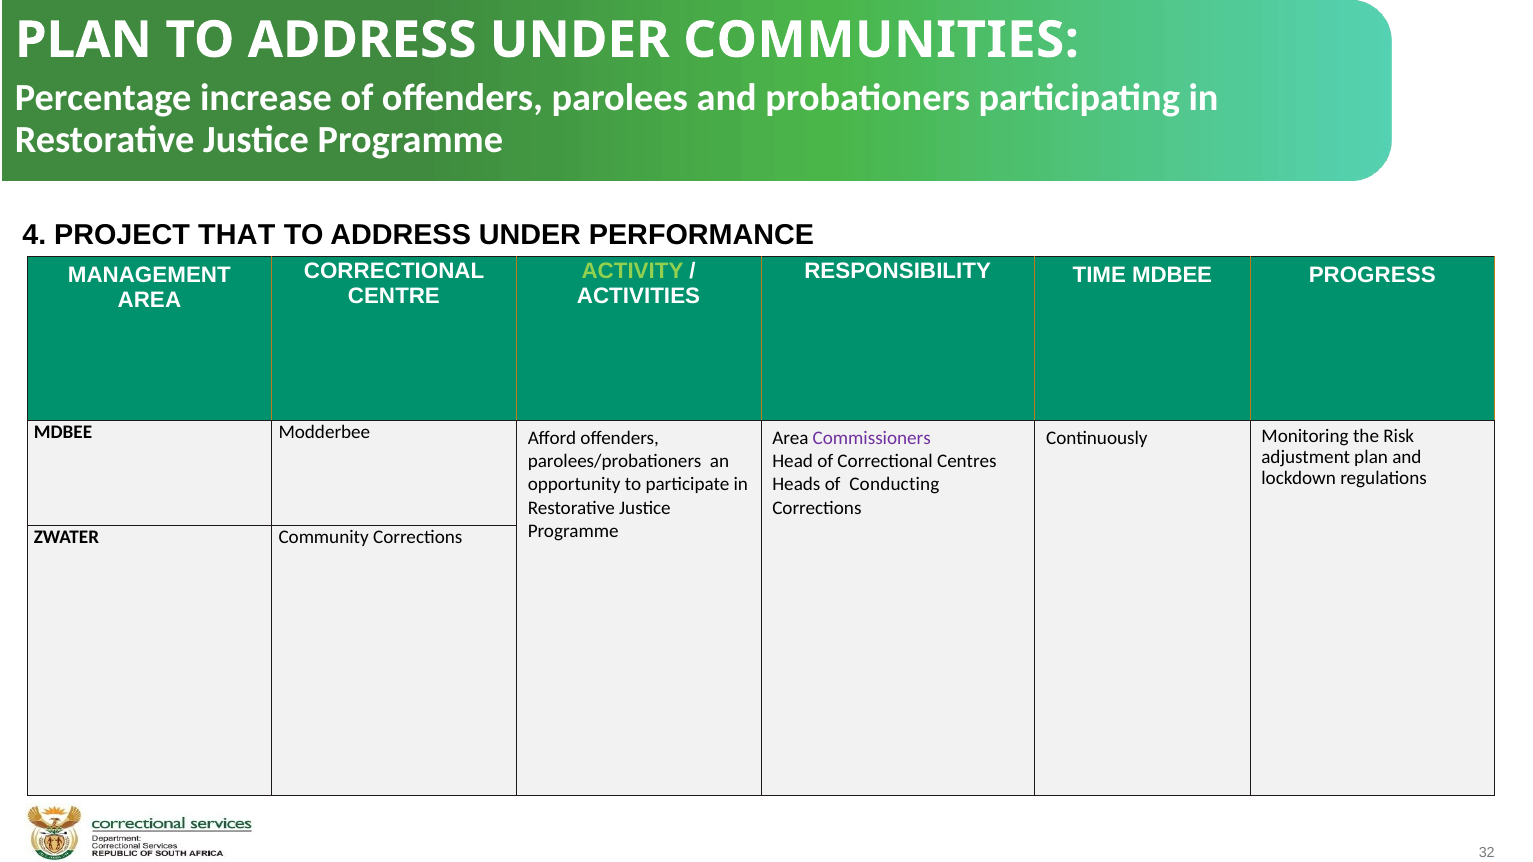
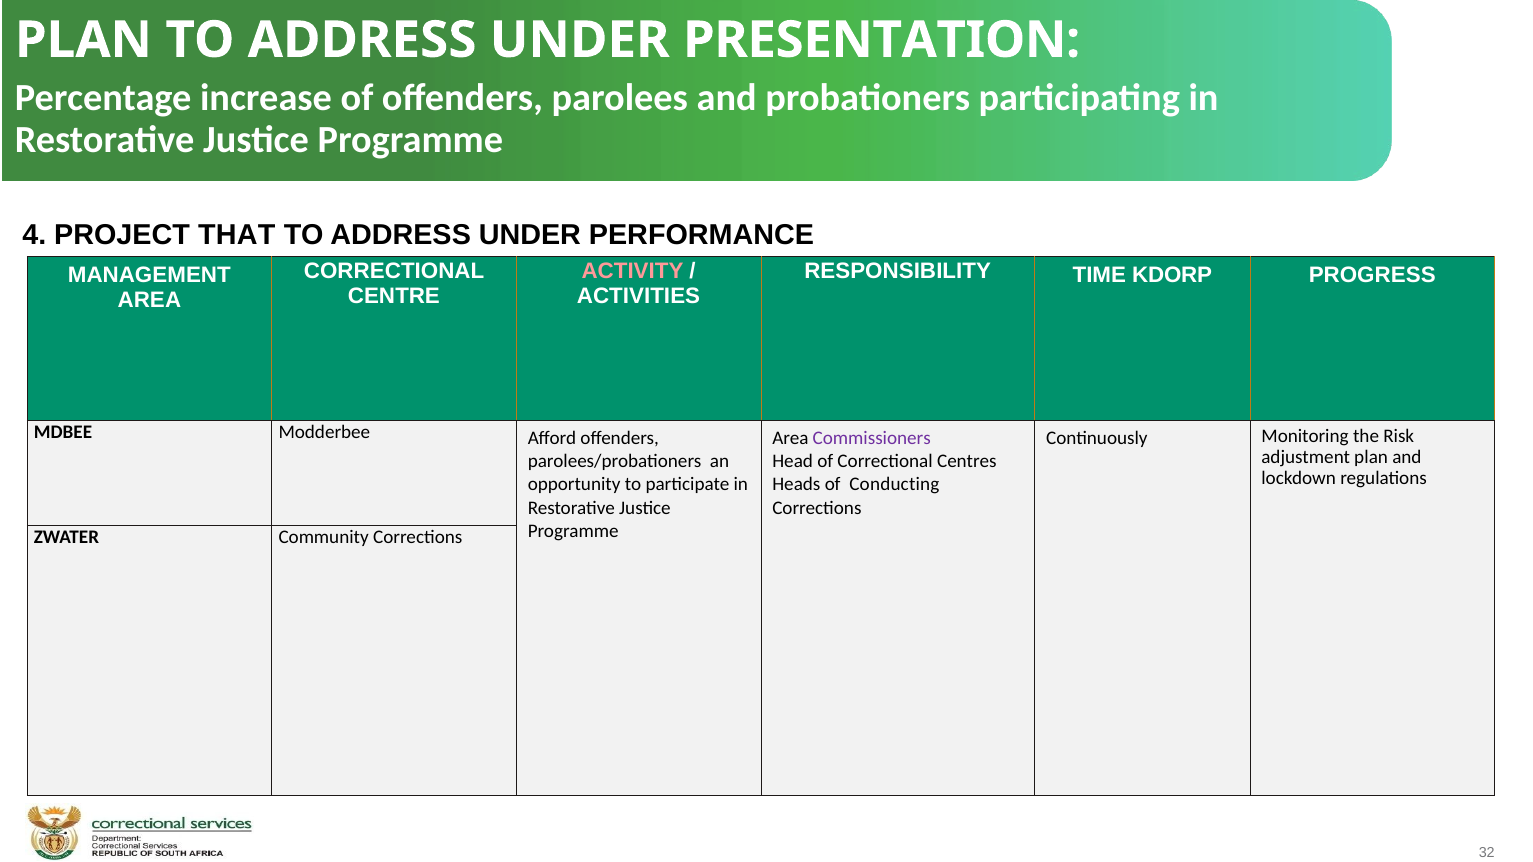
COMMUNITIES: COMMUNITIES -> PRESENTATION (882, 40)
ACTIVITY colour: light green -> pink (632, 271)
TIME MDBEE: MDBEE -> KDORP (1172, 276)
